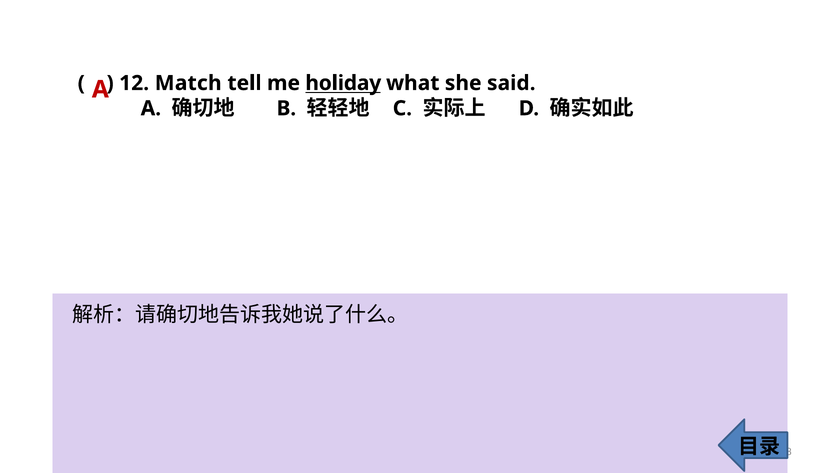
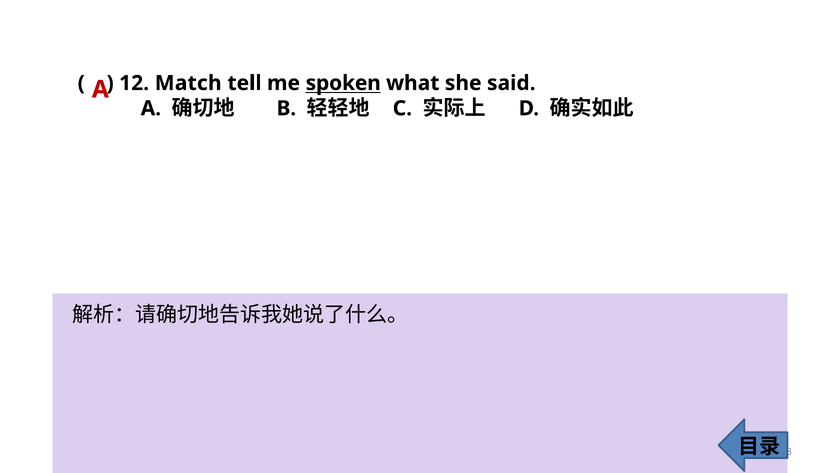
holiday: holiday -> spoken (343, 83)
